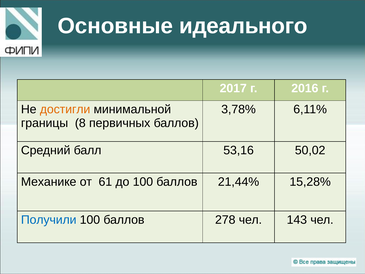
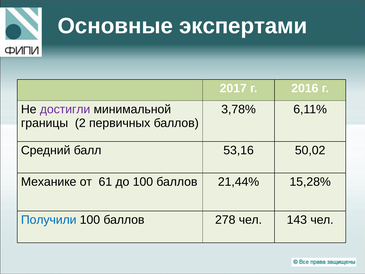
идеального: идеального -> экспертами (243, 26)
достигли colour: orange -> purple (65, 109)
8: 8 -> 2 (80, 123)
